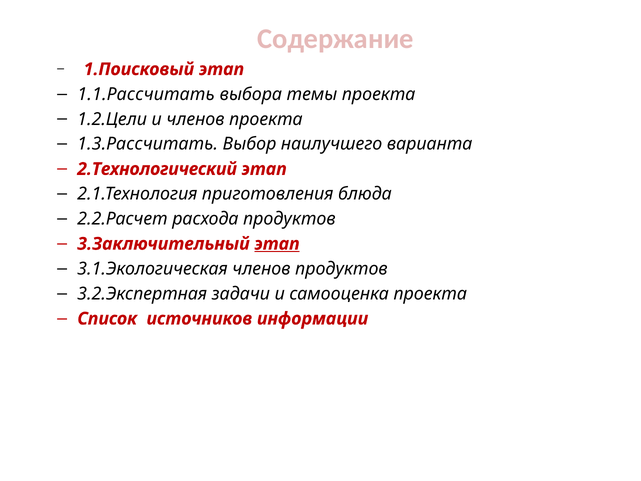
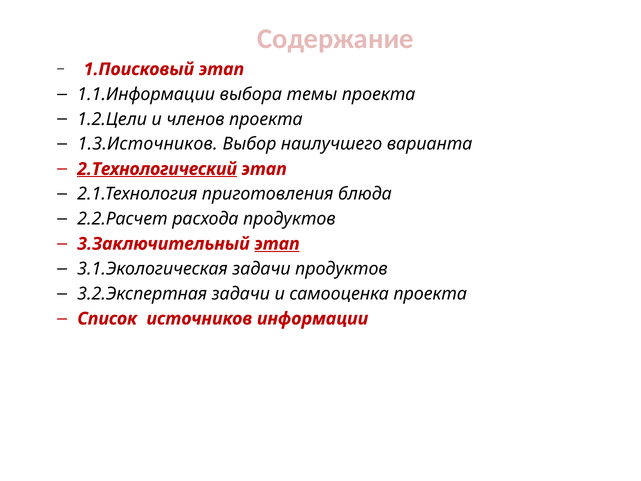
1.1.Рассчитать: 1.1.Рассчитать -> 1.1.Информации (146, 94)
1.3.Рассчитать: 1.3.Рассчитать -> 1.3.Источников (148, 144)
2.Технологический underline: none -> present (157, 169)
3.1.Экологическая членов: членов -> задачи (261, 269)
